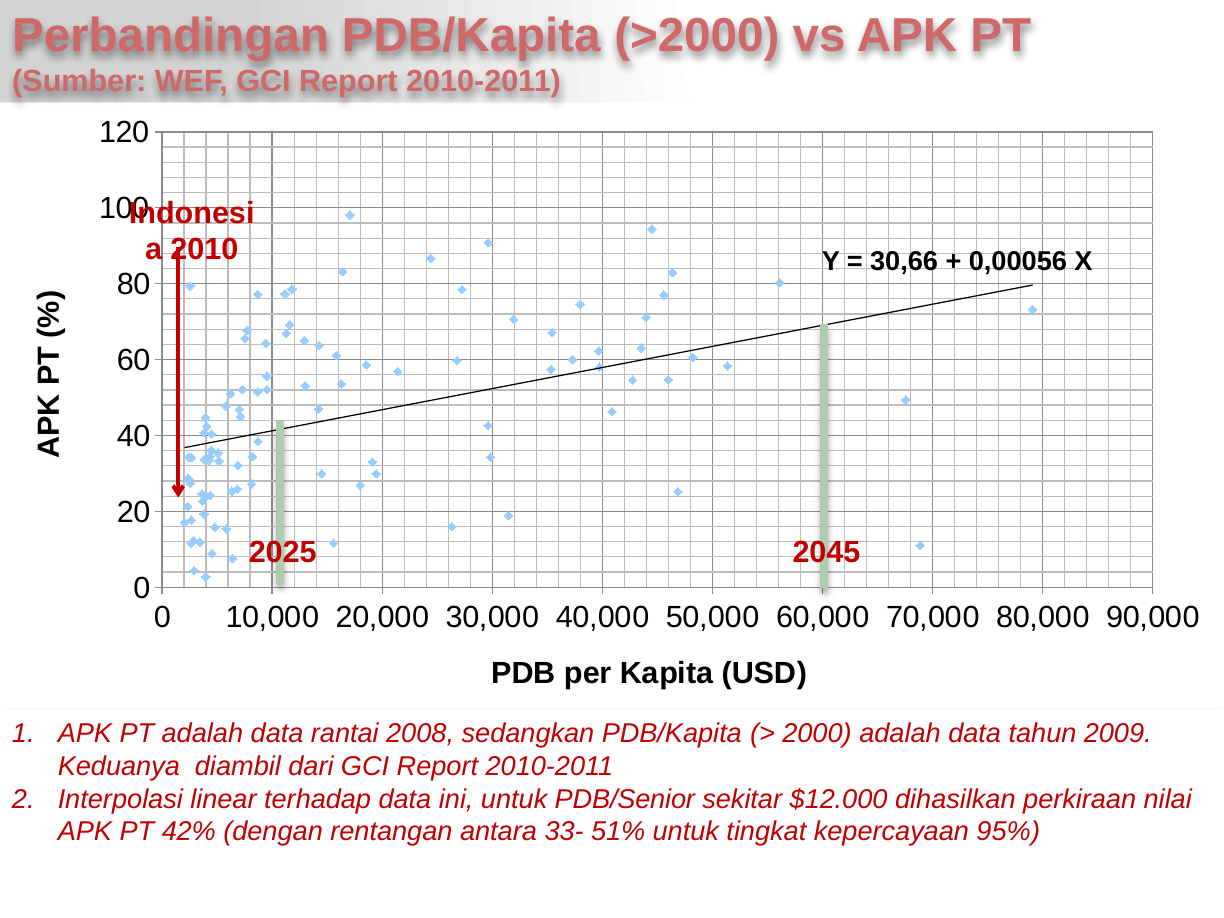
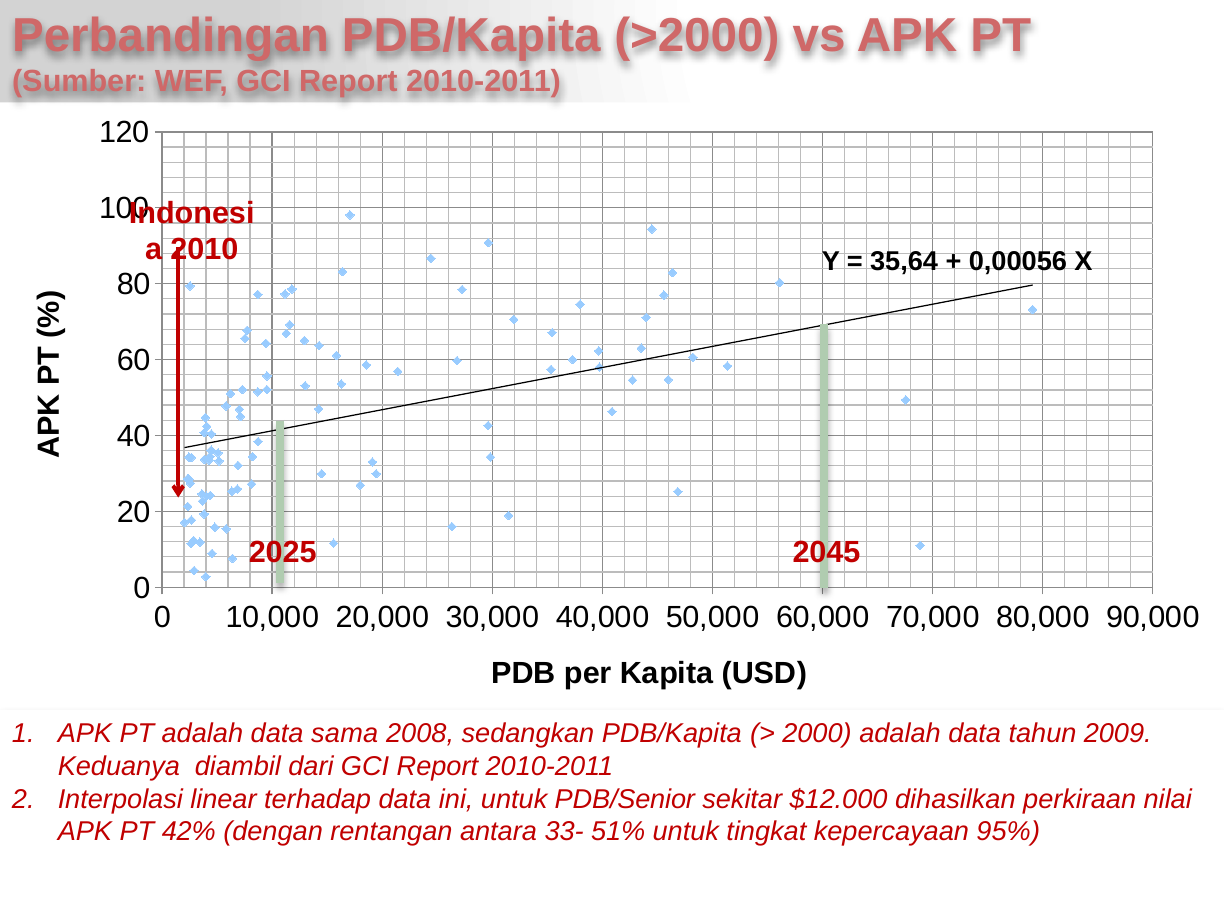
30,66: 30,66 -> 35,64 (904, 262)
rantai: rantai -> sama (345, 734)
